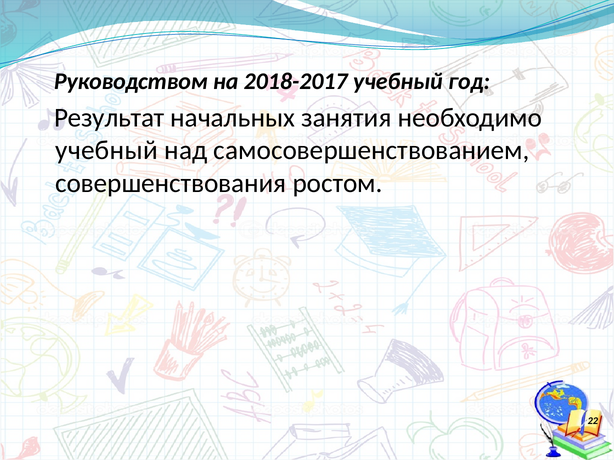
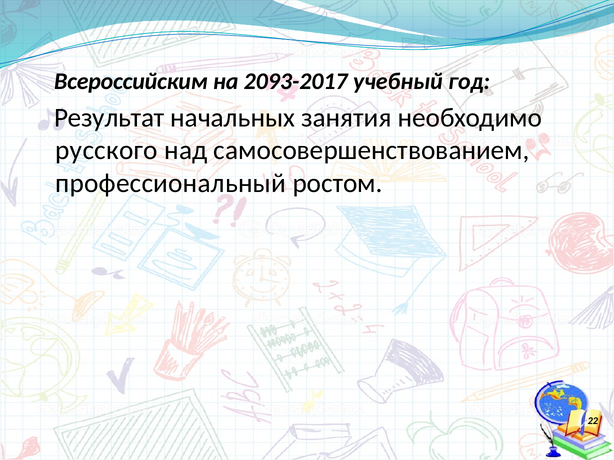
Руководством: Руководством -> Всероссийским (131, 81)
2018-2017: 2018-2017 -> 2093-2017 (296, 81)
учебный: учебный -> русского (107, 151)
совершенствования: совершенствования -> профессиональный (171, 183)
